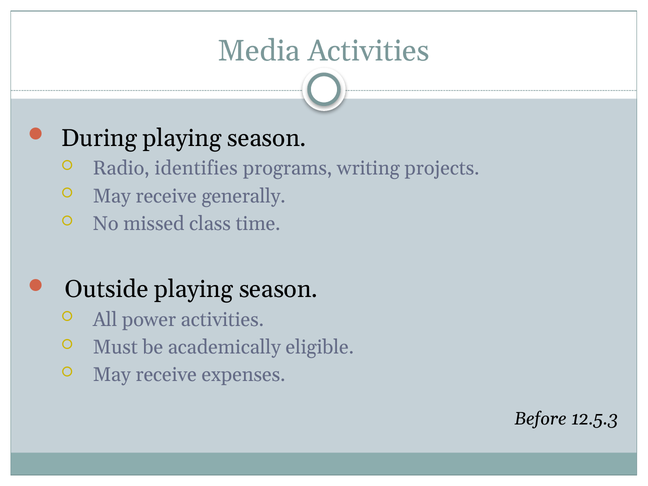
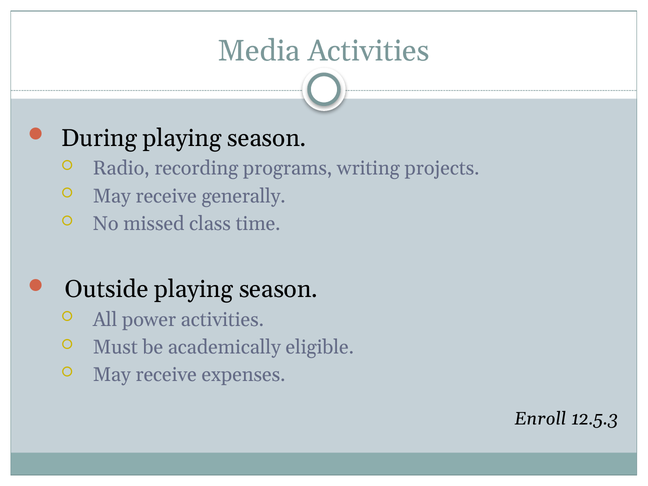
identifies: identifies -> recording (196, 168)
Before: Before -> Enroll (540, 419)
